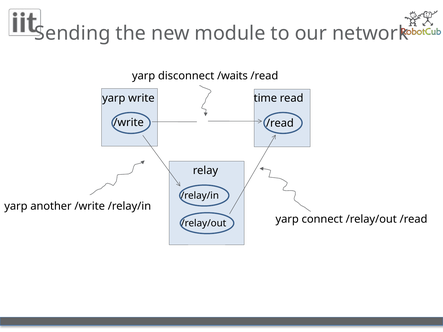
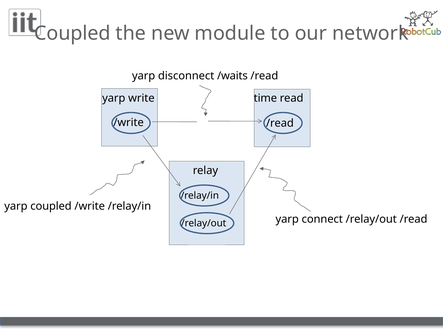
Sending: Sending -> Coupled (72, 33)
yarp another: another -> coupled (51, 206)
